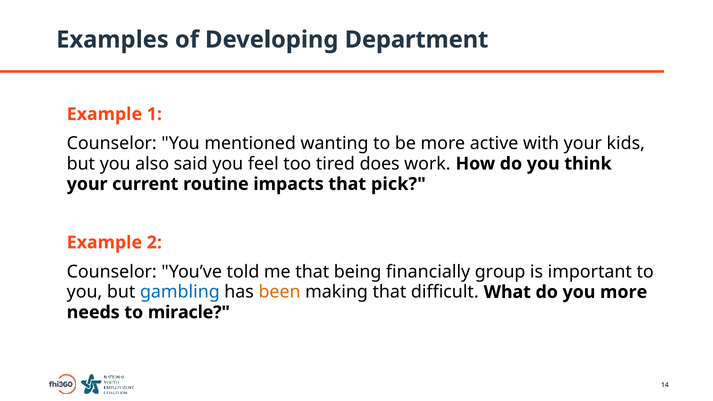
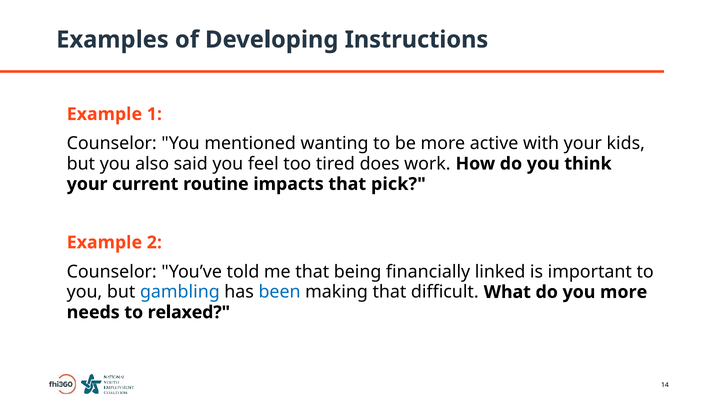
Department: Department -> Instructions (416, 40)
group: group -> linked (500, 272)
been colour: orange -> blue (280, 292)
miracle: miracle -> relaxed (189, 312)
